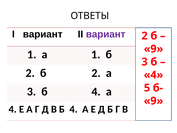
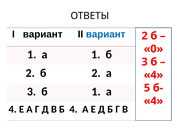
вариант colour: purple -> blue (106, 34)
9: 9 -> 0 (153, 49)
3 б 4: 4 -> 1 (96, 91)
9: 9 -> 4 (153, 101)
